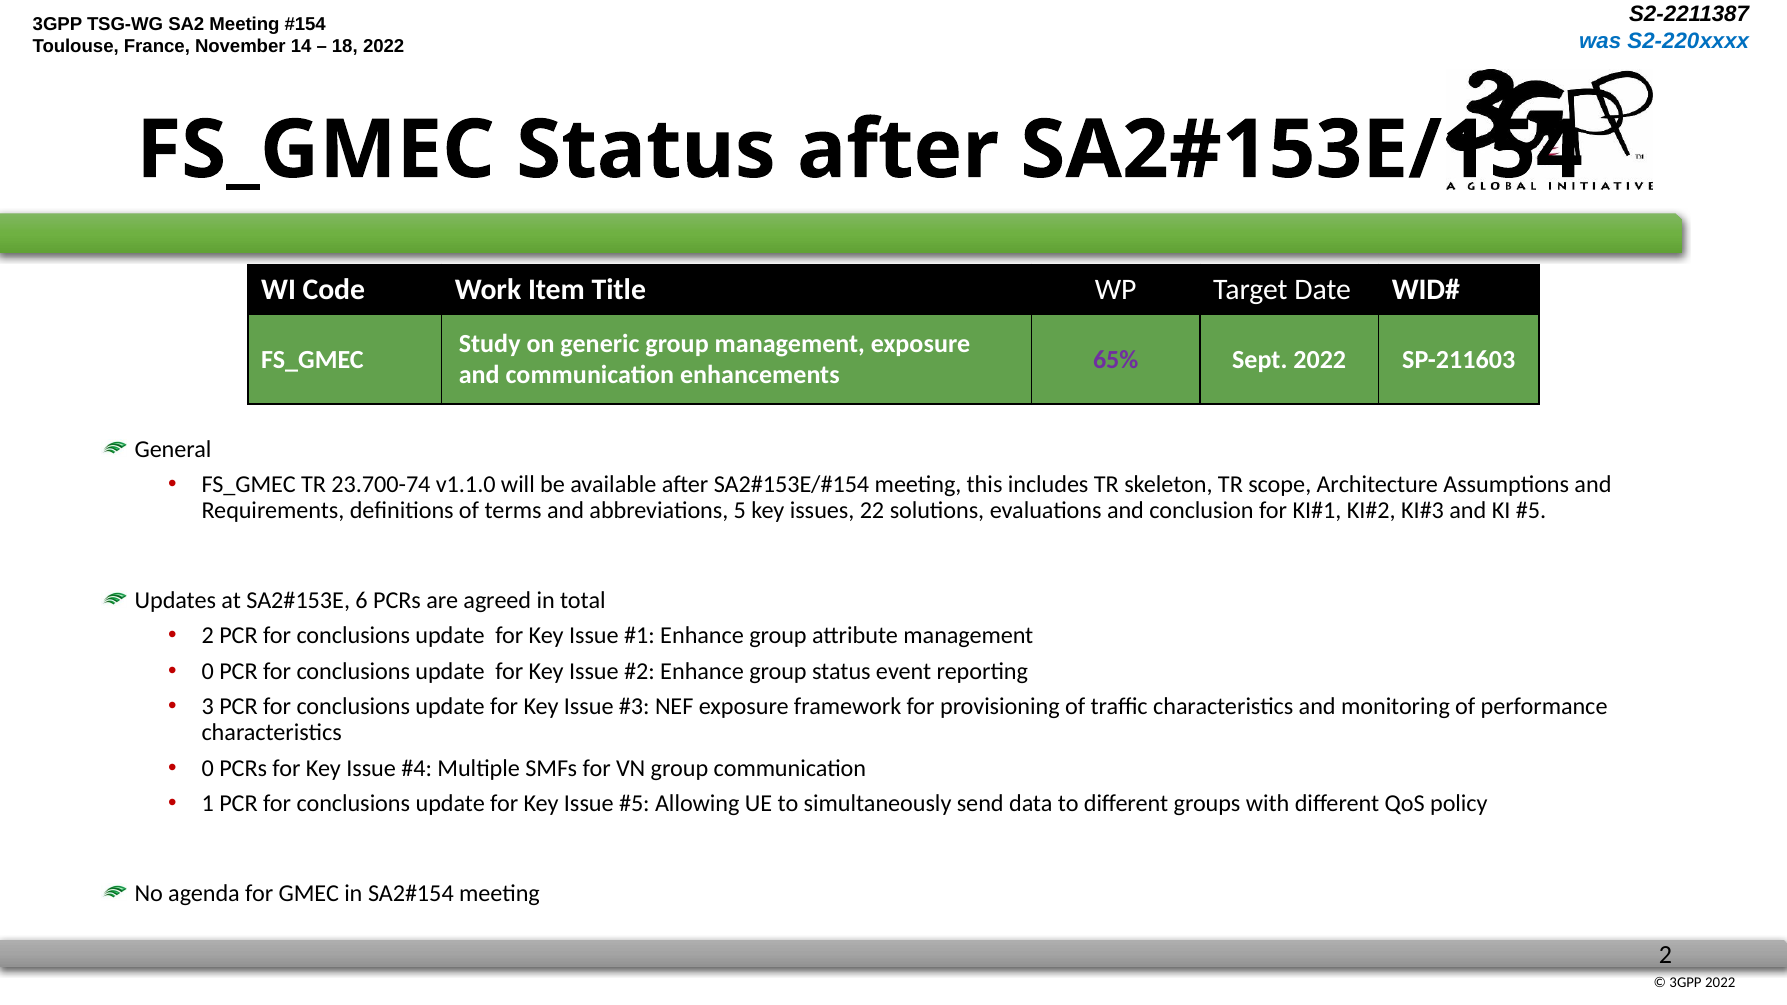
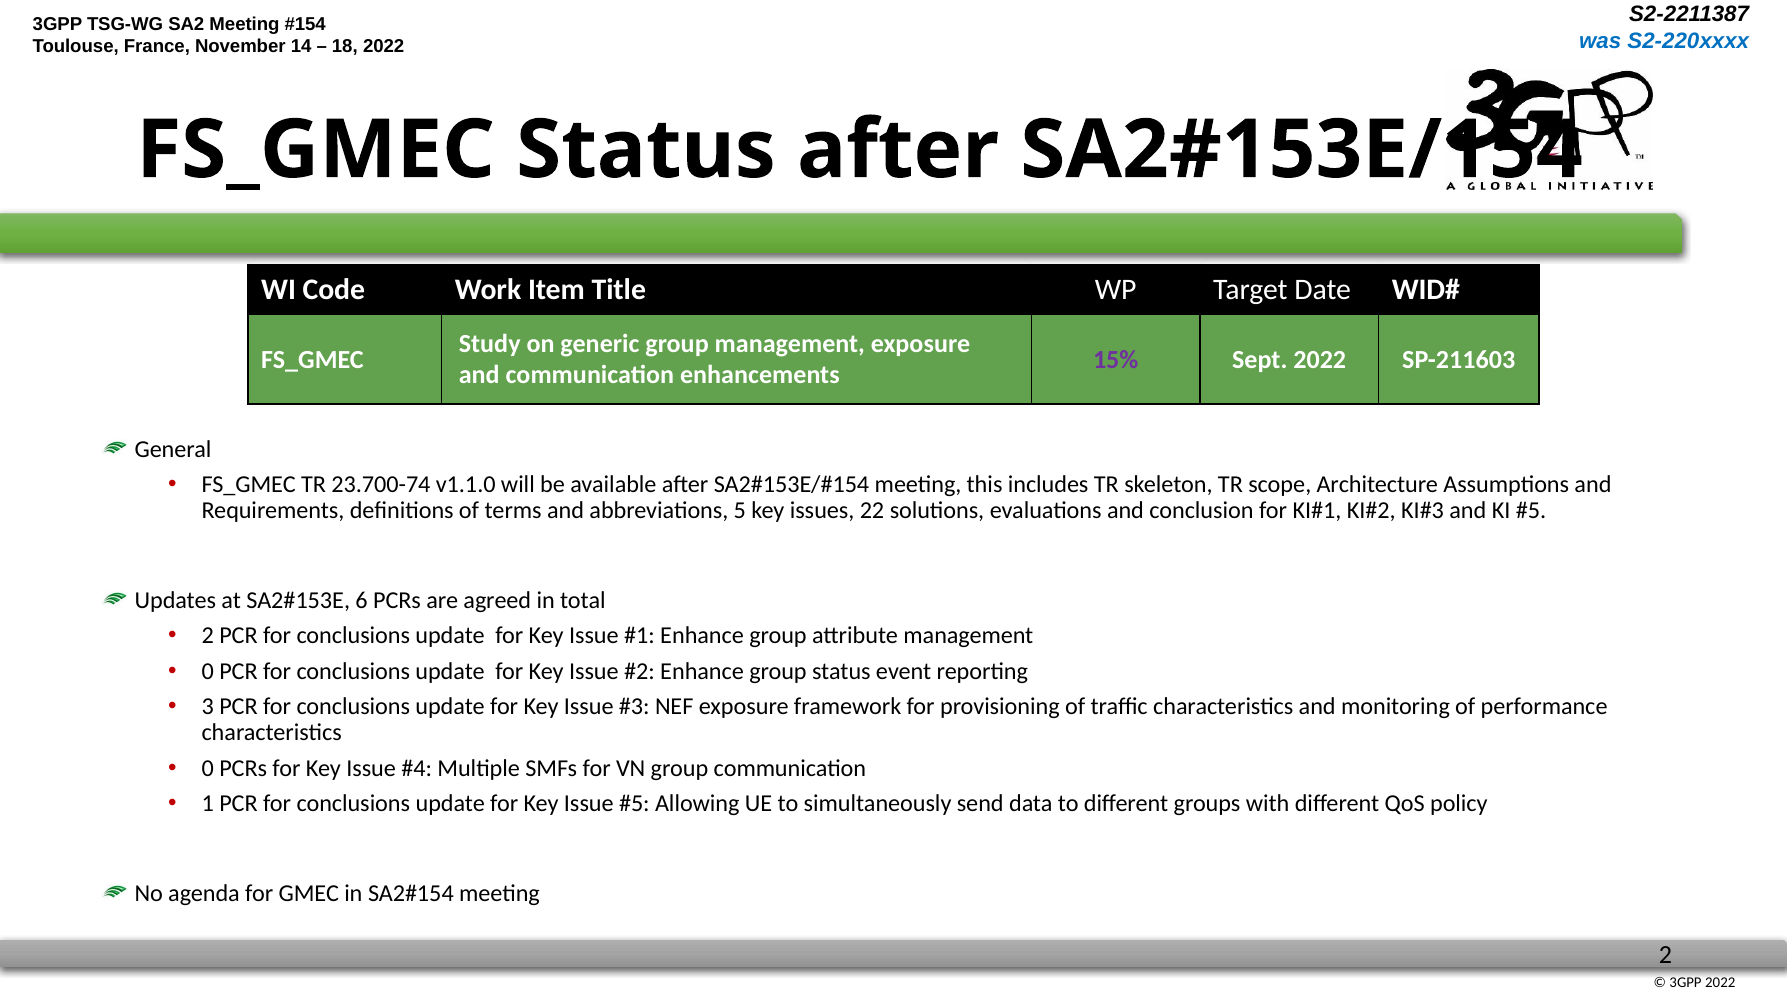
65%: 65% -> 15% (1116, 360)
